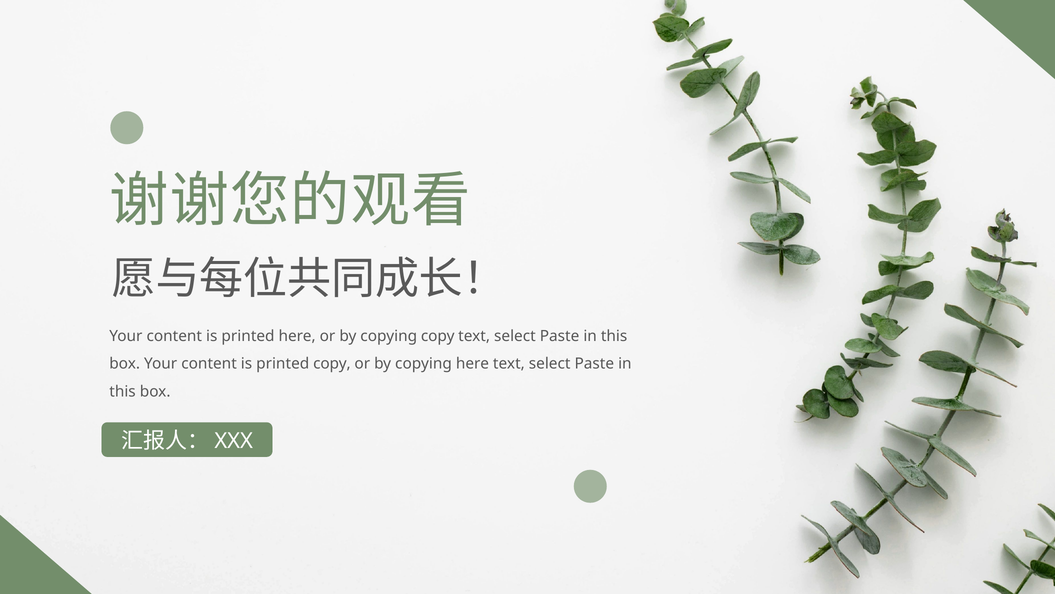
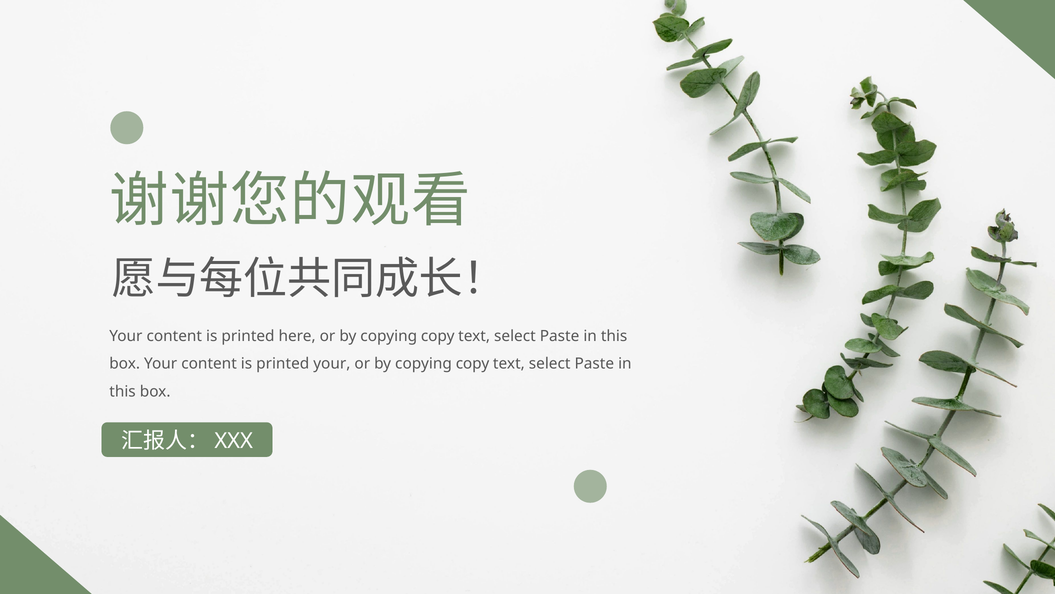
printed copy: copy -> your (332, 364)
here: here -> copy (473, 364)
